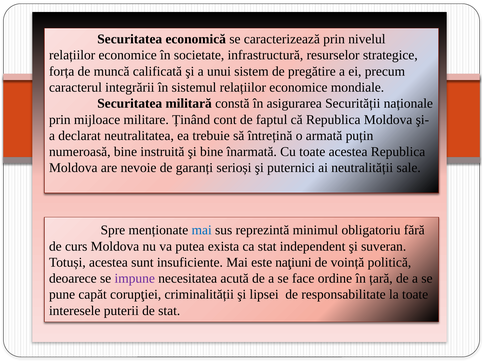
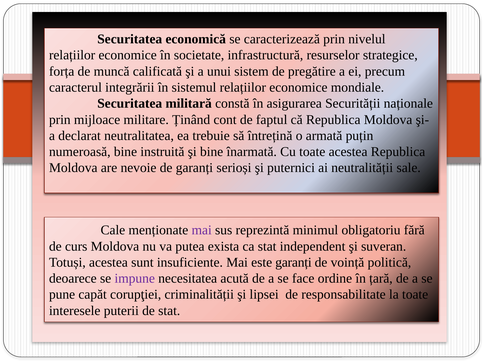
Spre: Spre -> Cale (113, 230)
mai colour: blue -> purple (202, 230)
este naţiuni: naţiuni -> garanți (293, 263)
